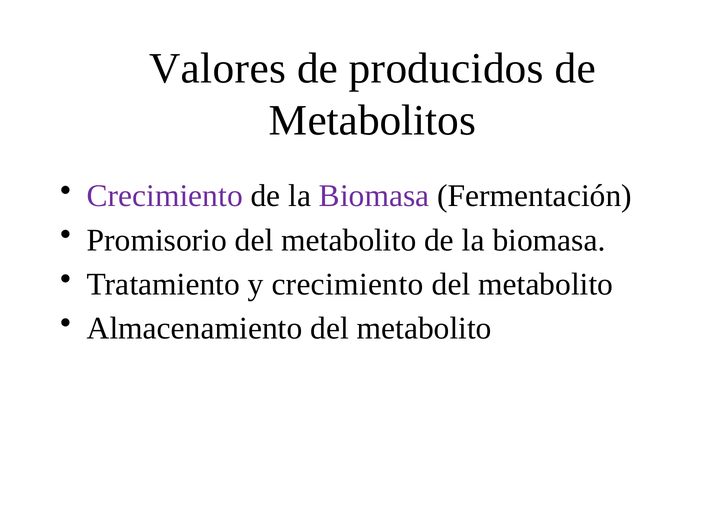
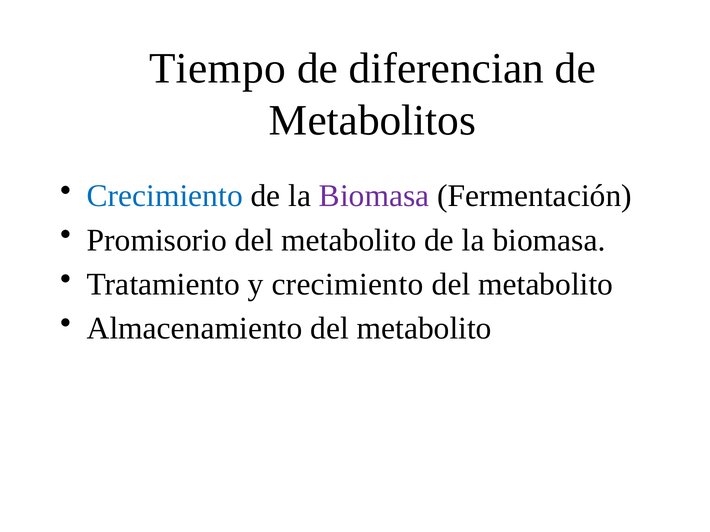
Valores: Valores -> Tiempo (217, 69)
producidos: producidos -> diferencian (446, 69)
Crecimiento colour: purple -> blue (165, 196)
